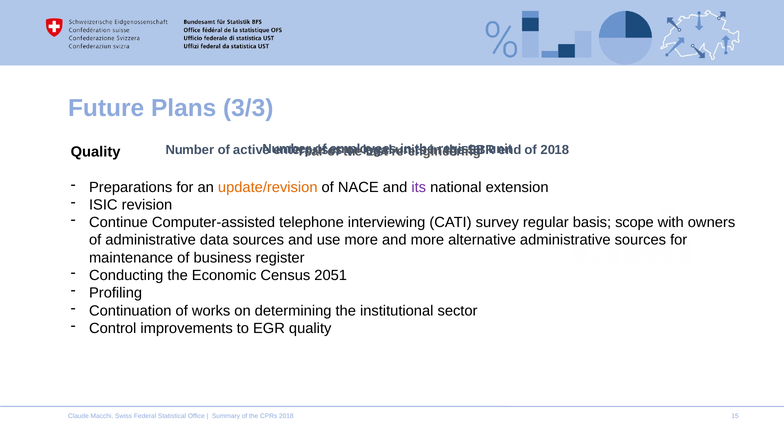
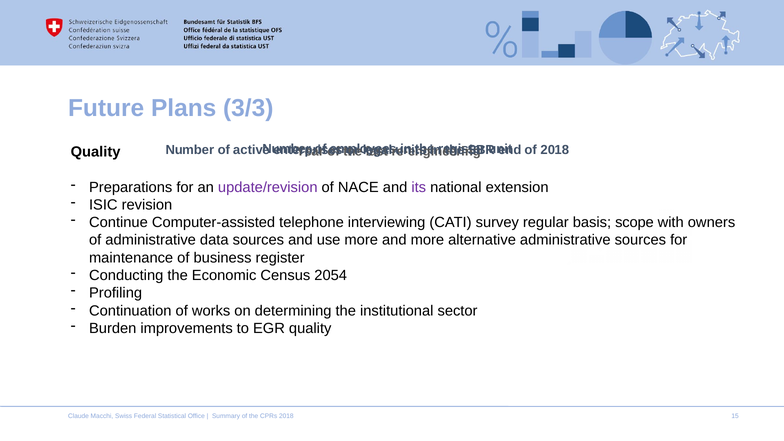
update/revision colour: orange -> purple (268, 187)
2051: 2051 -> 2054 (331, 275)
Control: Control -> Burden (113, 328)
